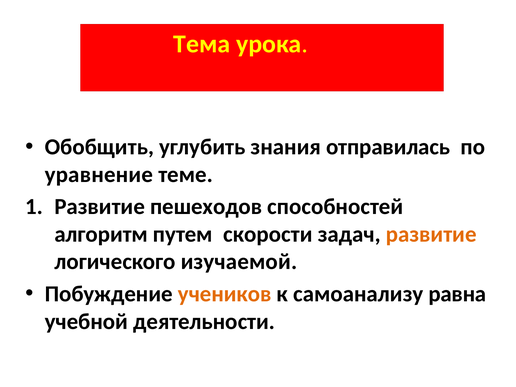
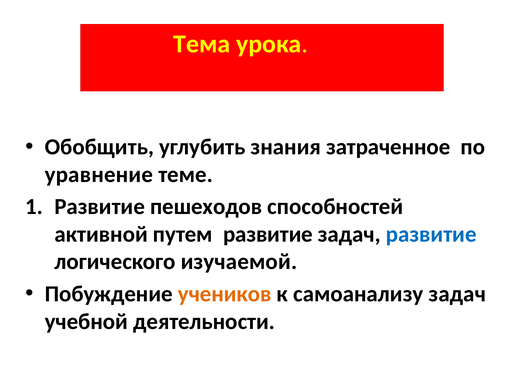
отправилась: отправилась -> затраченное (388, 147)
алгоритм: алгоритм -> активной (101, 234)
путем скорости: скорости -> развитие (268, 234)
развитие colour: orange -> blue (431, 234)
самоанализу равна: равна -> задач (457, 294)
